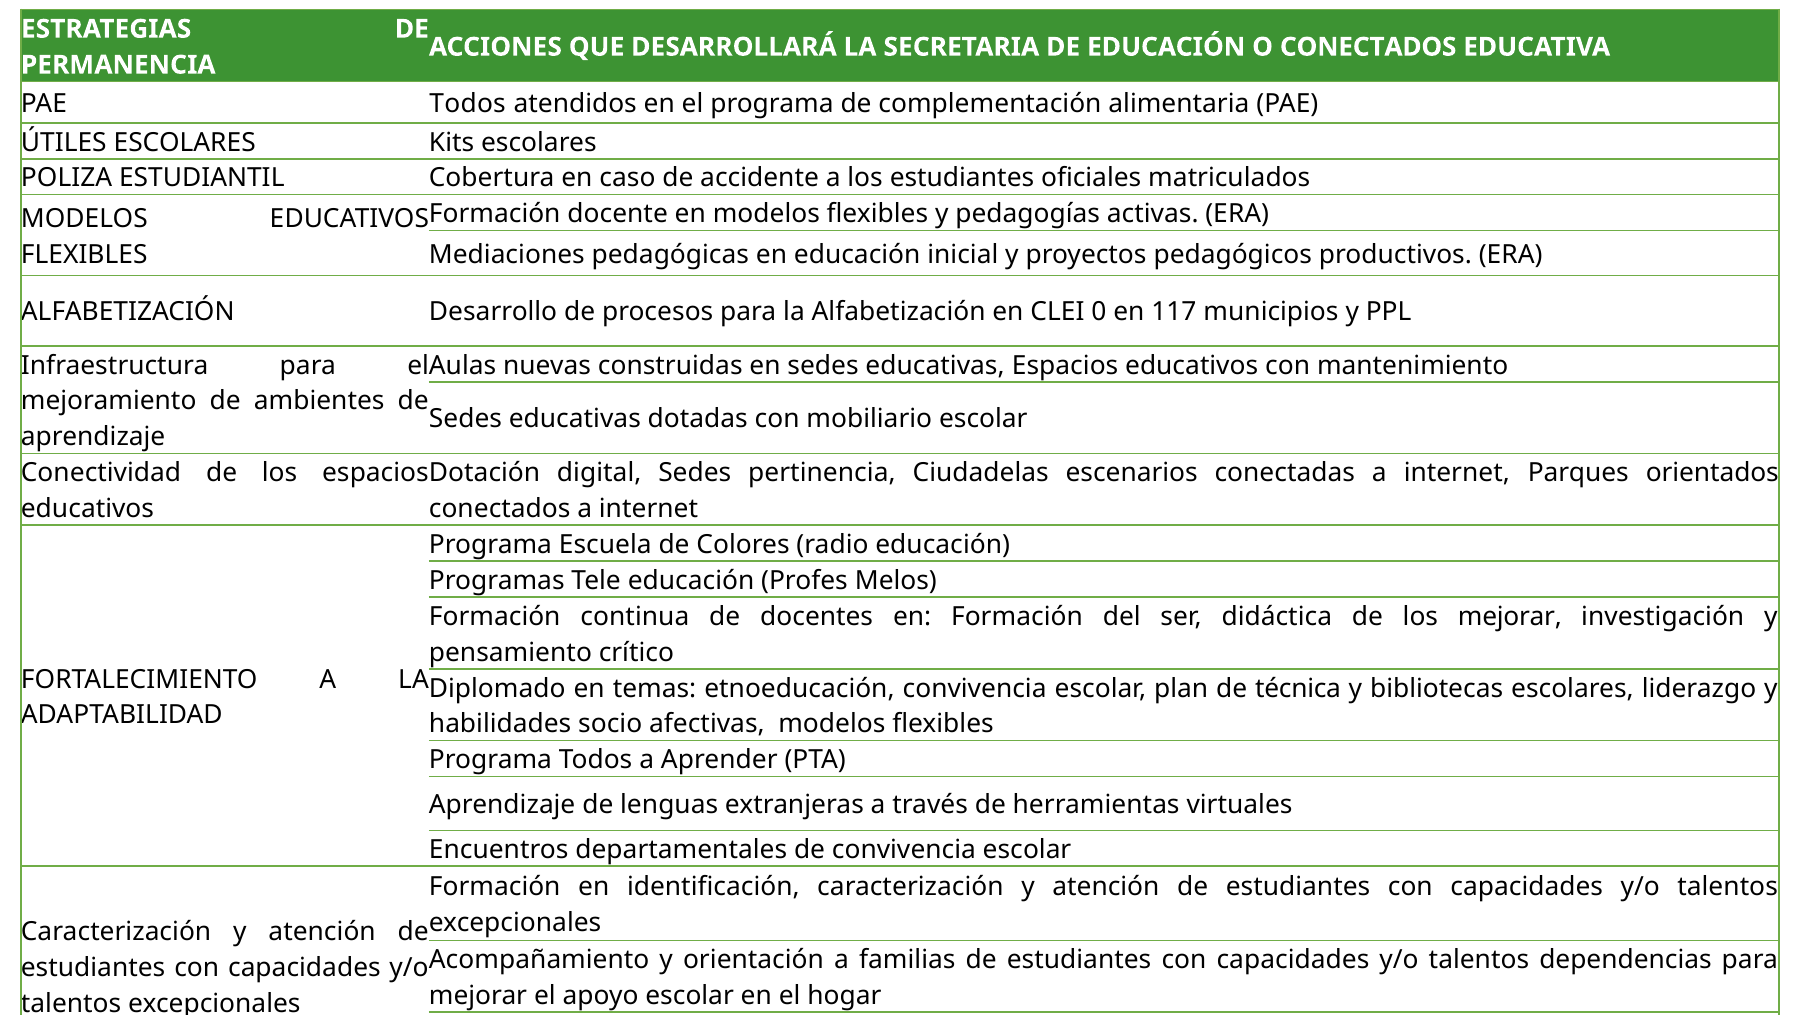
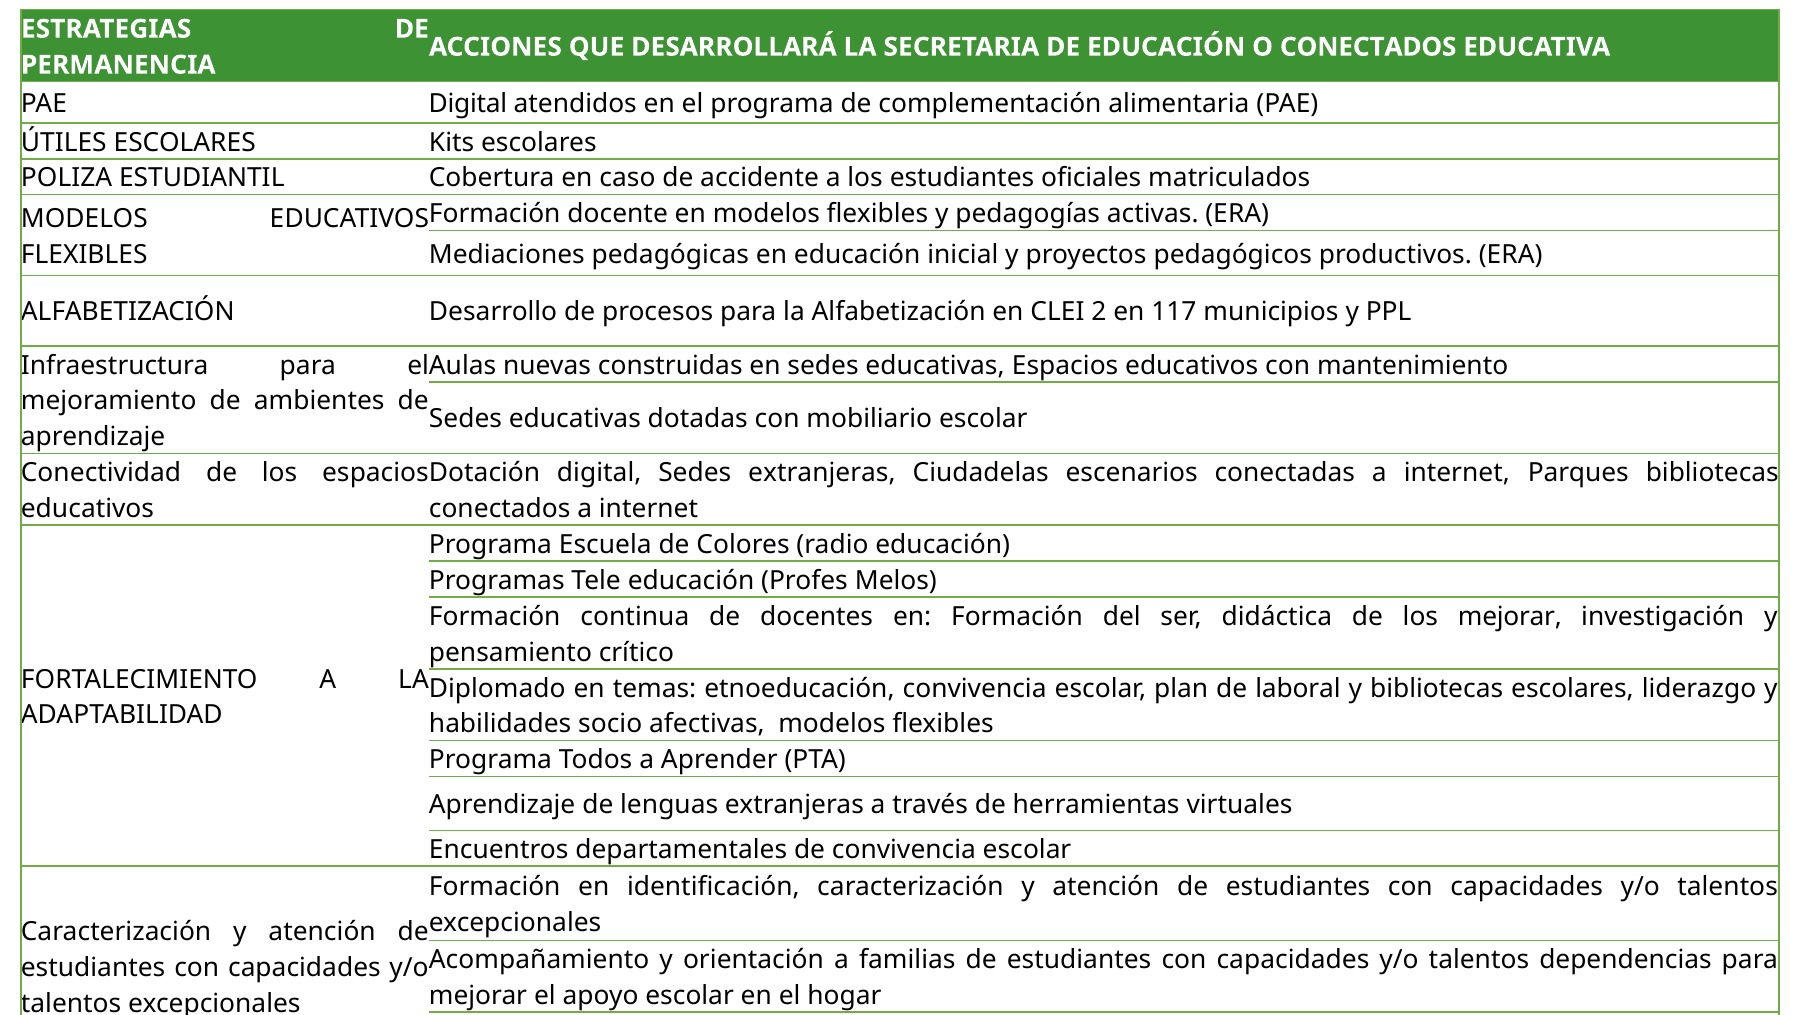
PAE Todos: Todos -> Digital (468, 104)
0: 0 -> 2 (1099, 312)
Sedes pertinencia: pertinencia -> extranjeras (822, 473)
Parques orientados: orientados -> bibliotecas (1712, 473)
técnica: técnica -> laboral (1298, 689)
